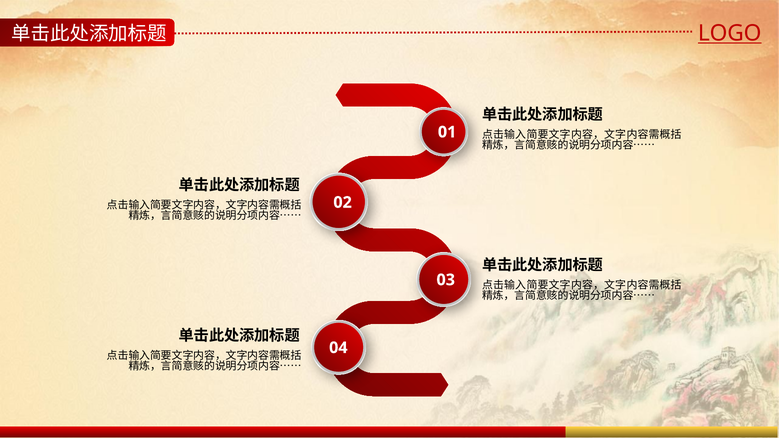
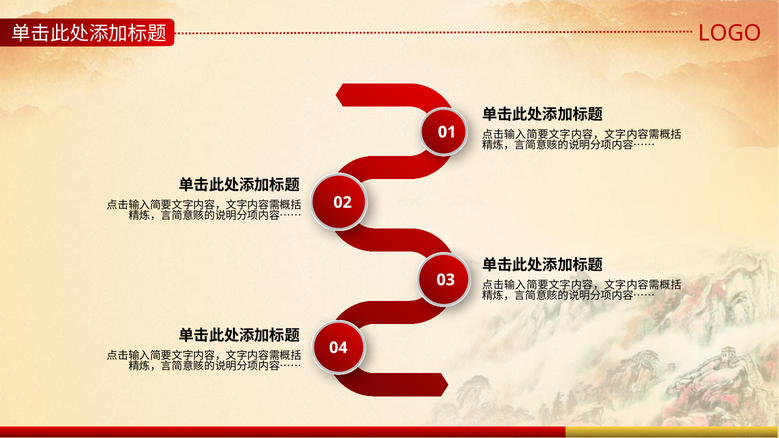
LOGO underline: present -> none (730, 33)
